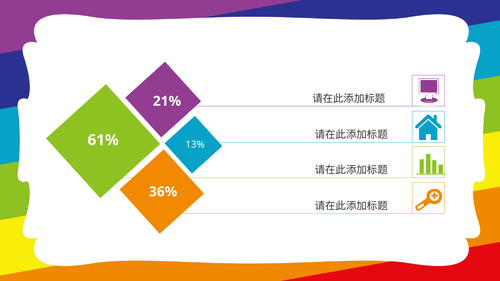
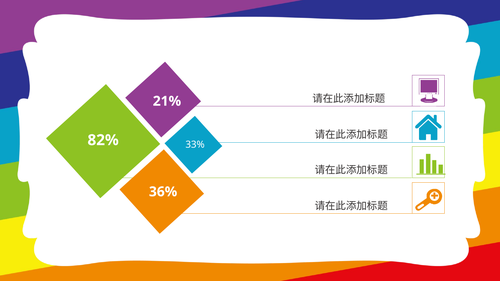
61%: 61% -> 82% (103, 140)
13%: 13% -> 33% (195, 145)
